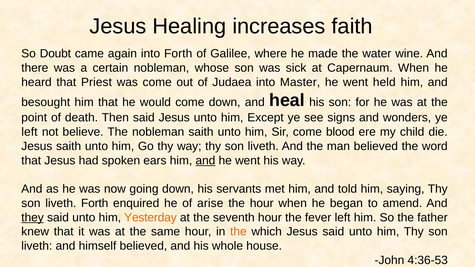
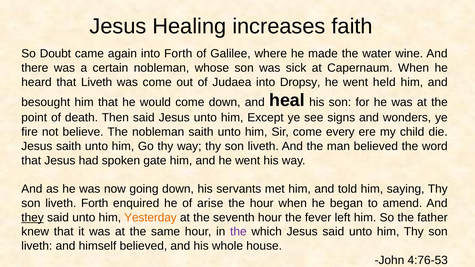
that Priest: Priest -> Liveth (97, 82)
Master: Master -> Dropsy (300, 82)
left: left -> fire (30, 132)
blood: blood -> every (340, 132)
ears: ears -> gate (155, 161)
and underline: present -> none (205, 161)
the colour: orange -> purple (238, 232)
4:36-53: 4:36-53 -> 4:76-53 (428, 260)
